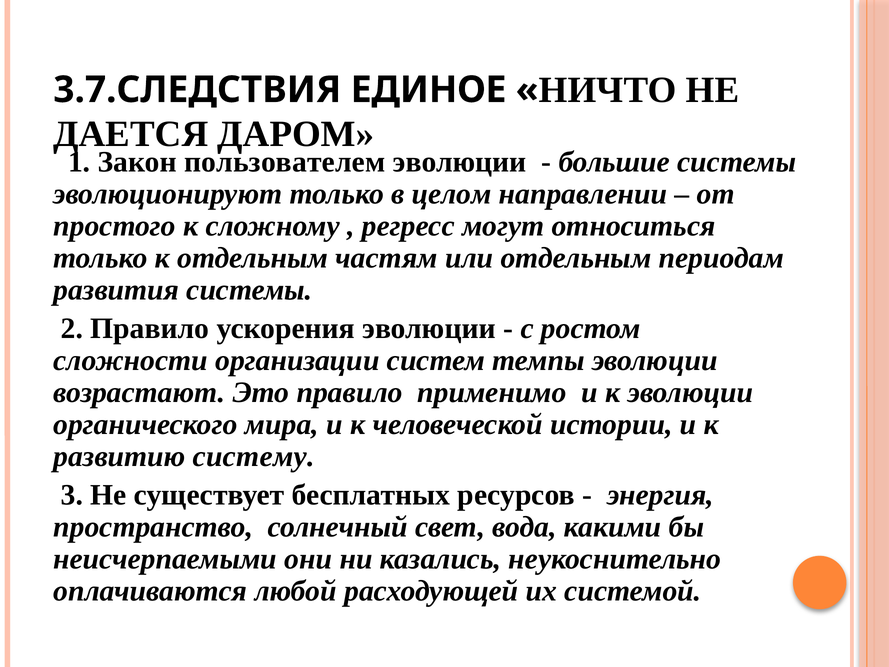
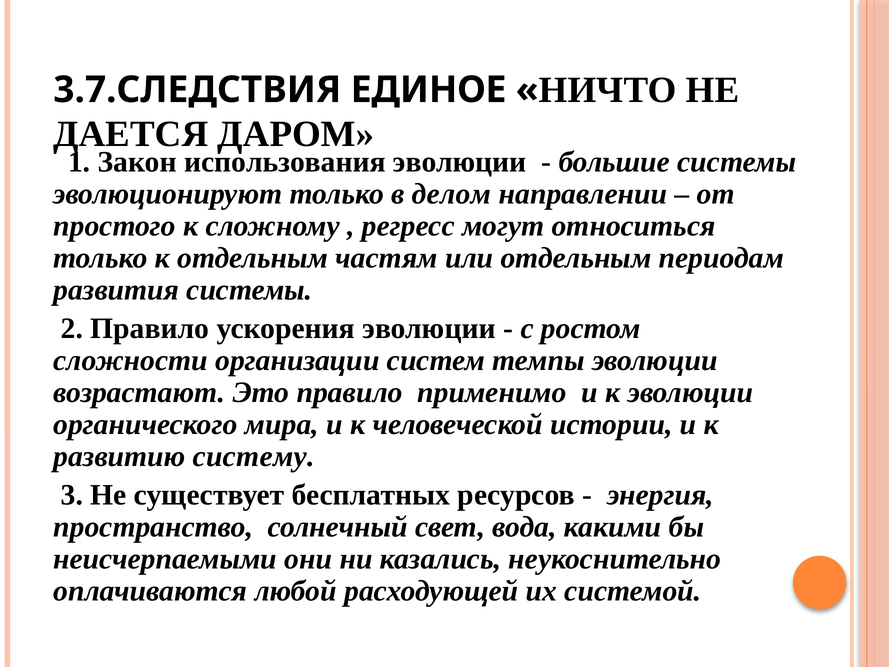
пользователем: пользователем -> использования (285, 162)
целом: целом -> делом (451, 194)
